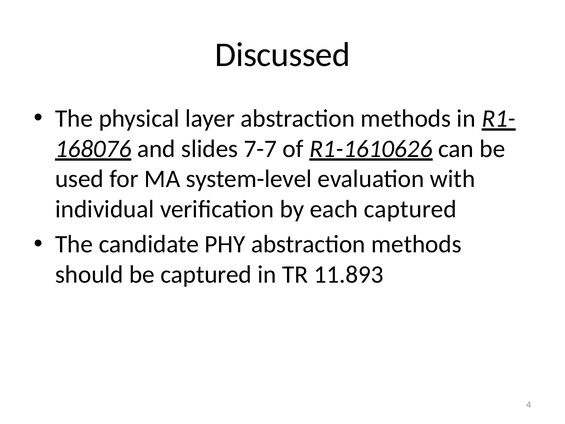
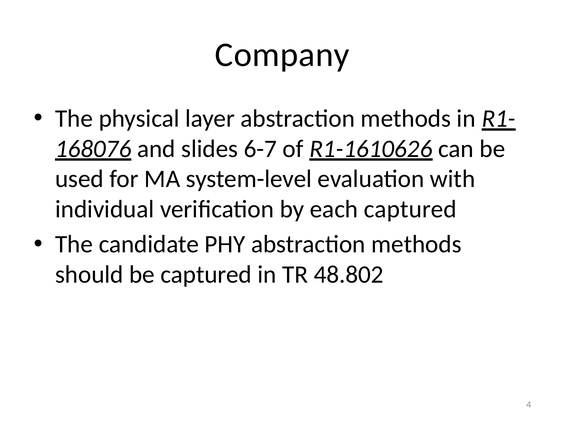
Discussed: Discussed -> Company (282, 55)
7-7: 7-7 -> 6-7 (260, 149)
11.893: 11.893 -> 48.802 (349, 274)
